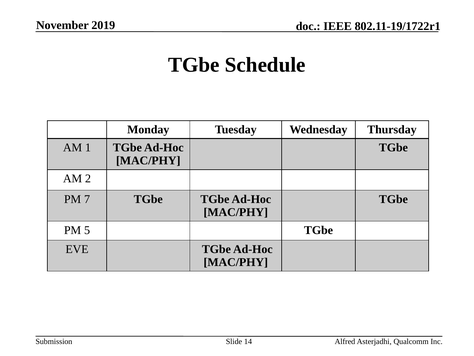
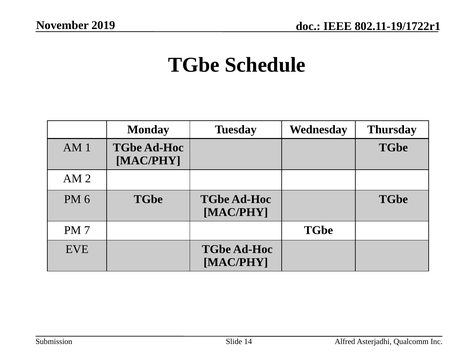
7: 7 -> 6 (87, 199)
5: 5 -> 7 (87, 230)
